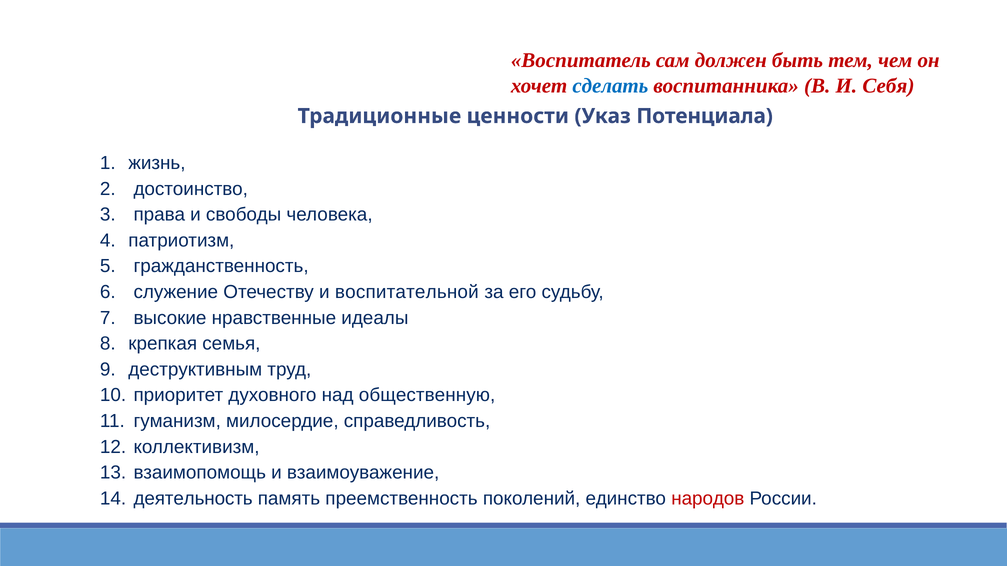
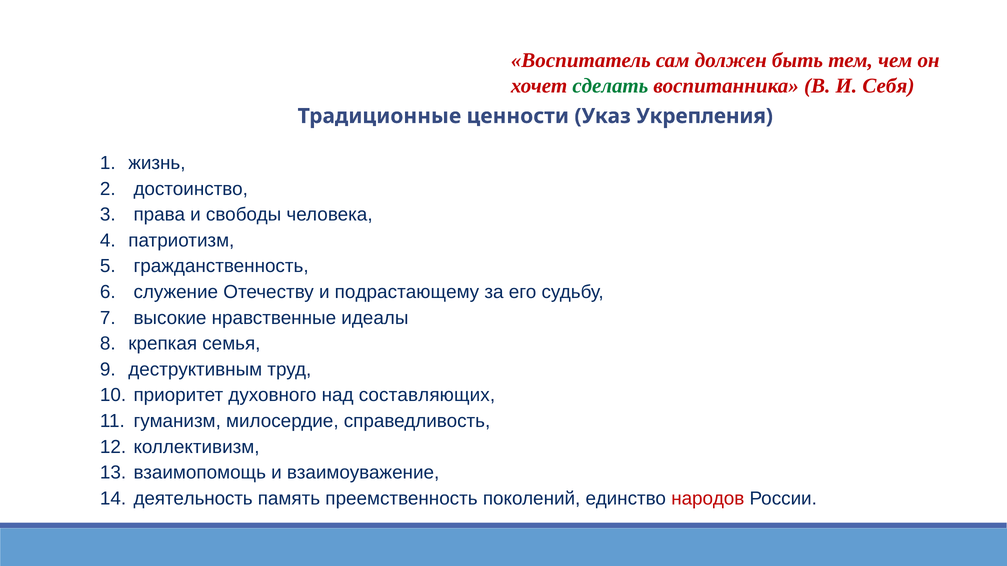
сделать colour: blue -> green (610, 86)
Потенциала: Потенциала -> Укрепления (705, 116)
воспитательной: воспитательной -> подрастающему (407, 292)
общественную: общественную -> составляющих (427, 396)
